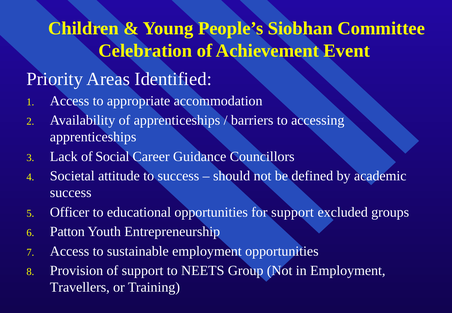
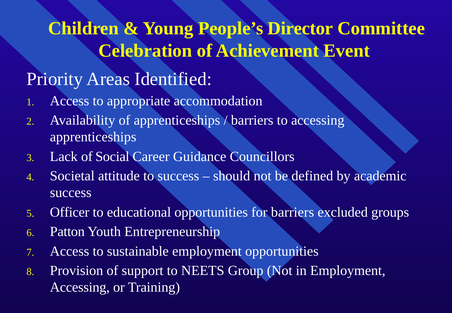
Siobhan: Siobhan -> Director (300, 28)
for support: support -> barriers (293, 212)
Travellers: Travellers -> Accessing (80, 287)
